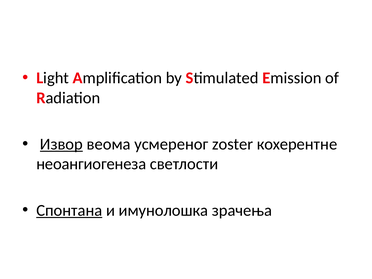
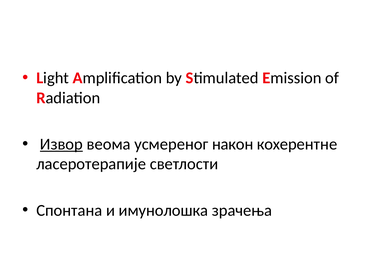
zoster: zoster -> након (233, 144)
неоангиогенеза: неоангиогенеза -> ласеротерапије (91, 164)
Спонтана underline: present -> none (69, 210)
